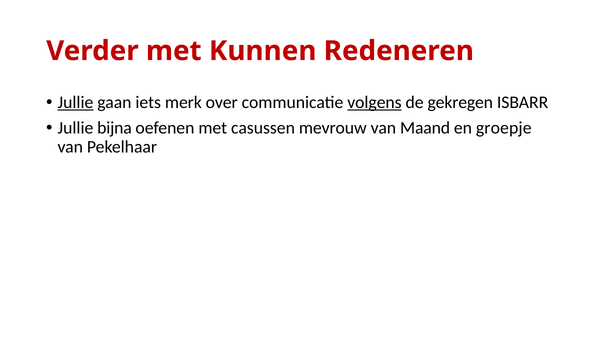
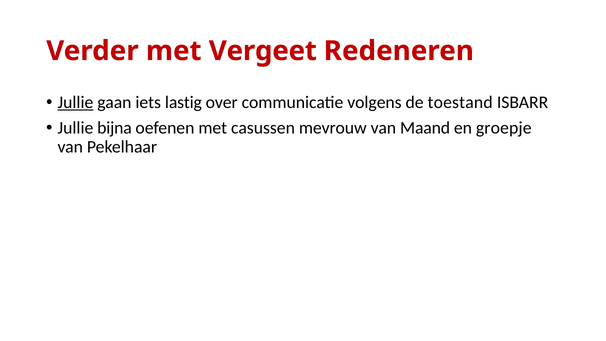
Kunnen: Kunnen -> Vergeet (263, 51)
merk: merk -> lastig (183, 102)
volgens underline: present -> none (374, 102)
gekregen: gekregen -> toestand (460, 102)
